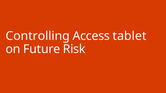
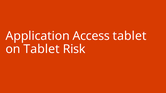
Controlling: Controlling -> Application (38, 36)
on Future: Future -> Tablet (42, 49)
